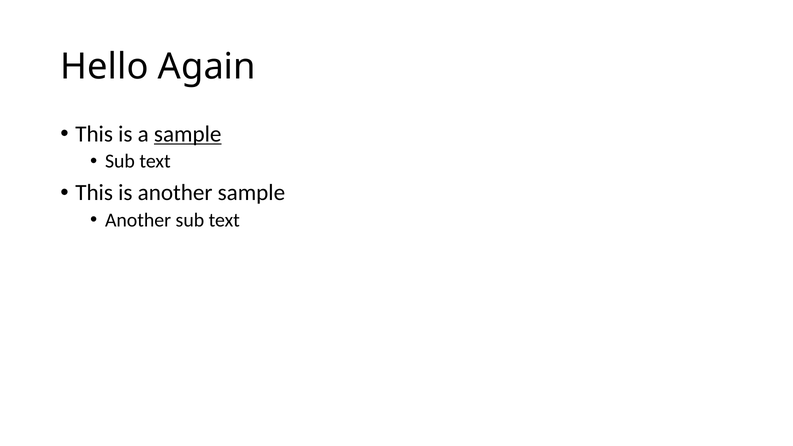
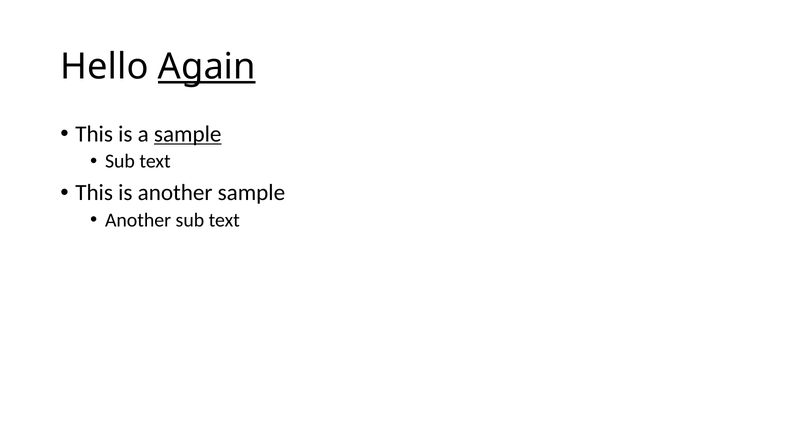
Again underline: none -> present (207, 67)
